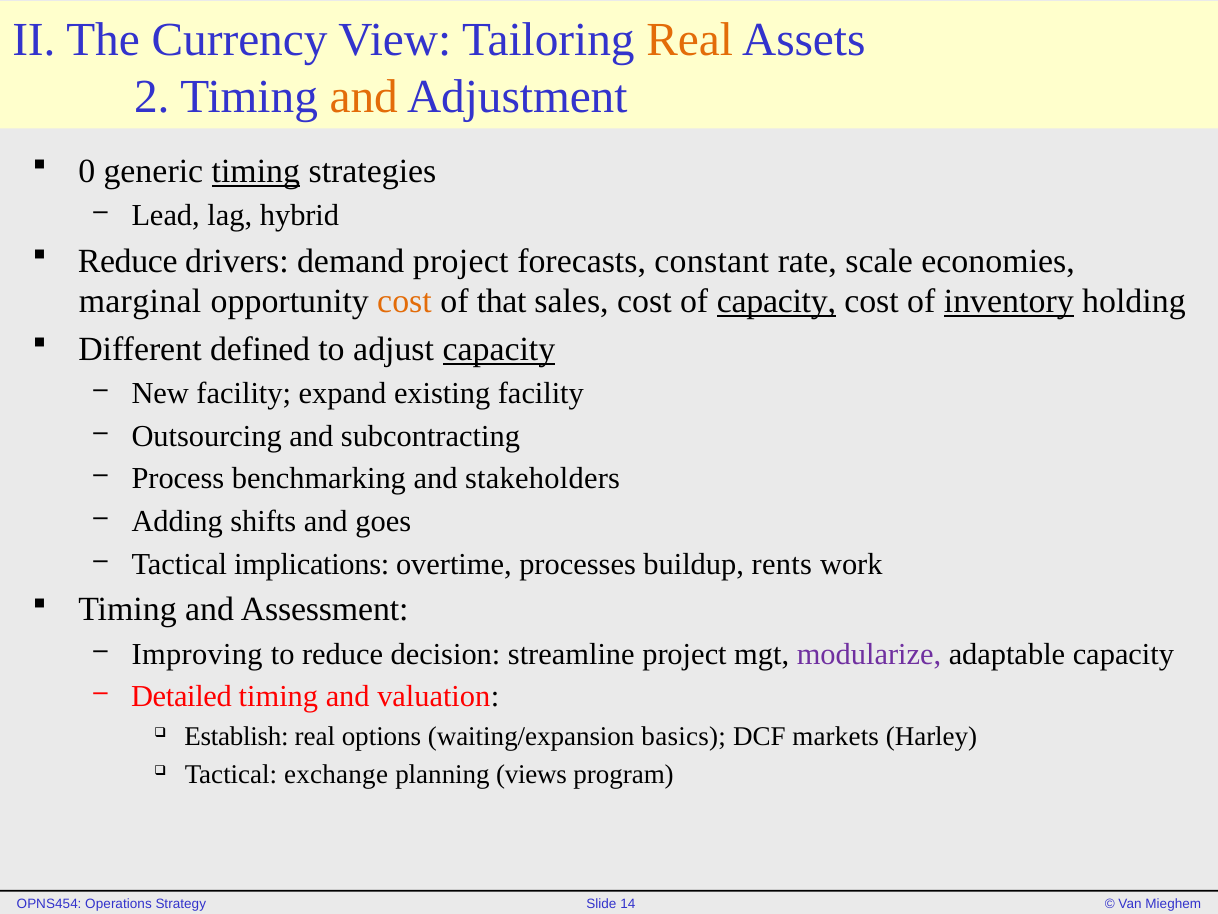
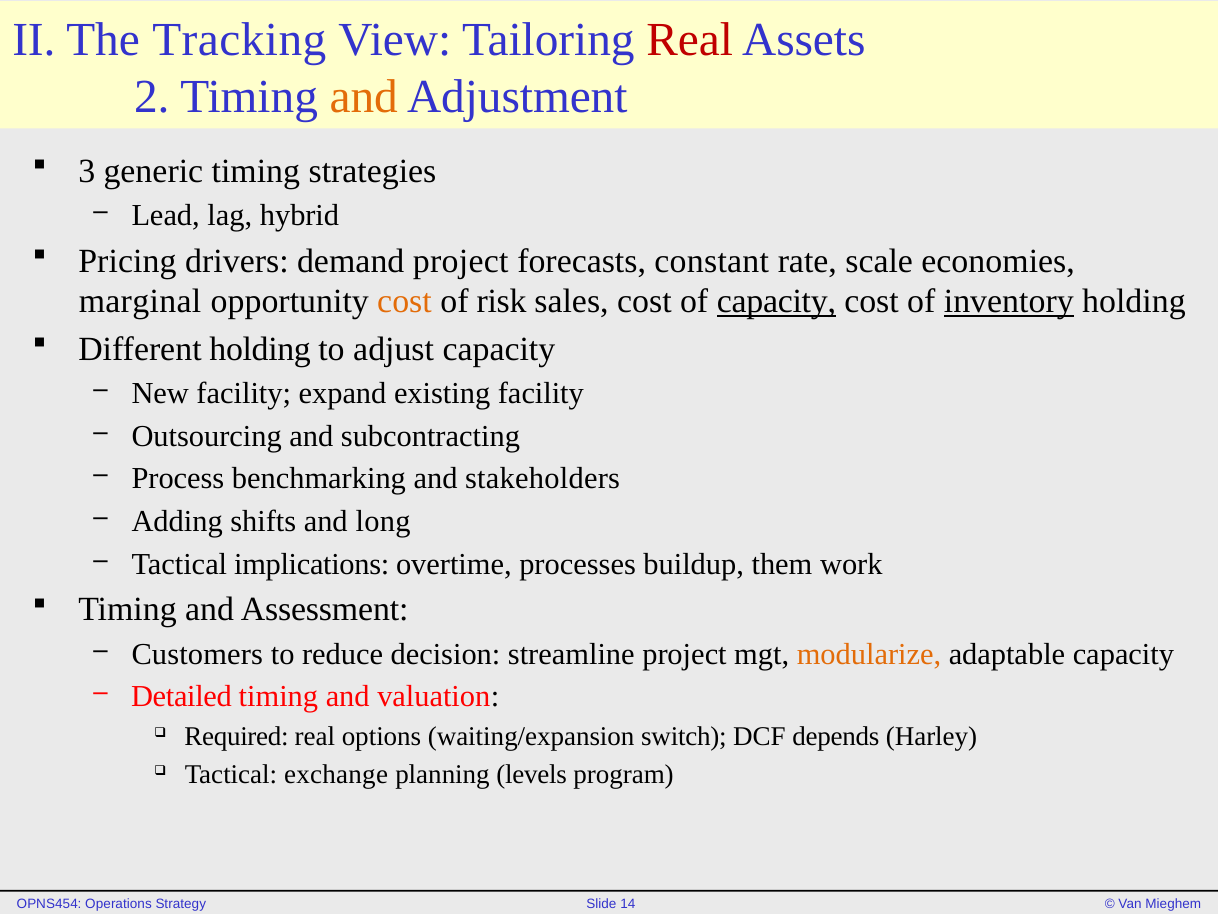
Currency: Currency -> Tracking (239, 40)
Real colour: orange -> red (690, 40)
0: 0 -> 3 (87, 171)
timing underline: present -> none (256, 171)
Reduce: Reduce -> Pricing (127, 261)
that: that -> risk (502, 302)
Different defined: defined -> holding (260, 349)
capacity underline: present -> none (499, 349)
goes: goes -> long (383, 521)
rents: rents -> them (782, 564)
Improving: Improving -> Customers (197, 654)
modularize colour: purple -> orange (869, 654)
Establish: Establish -> Required (237, 736)
basics: basics -> switch (684, 736)
markets: markets -> depends (836, 736)
views: views -> levels (532, 774)
